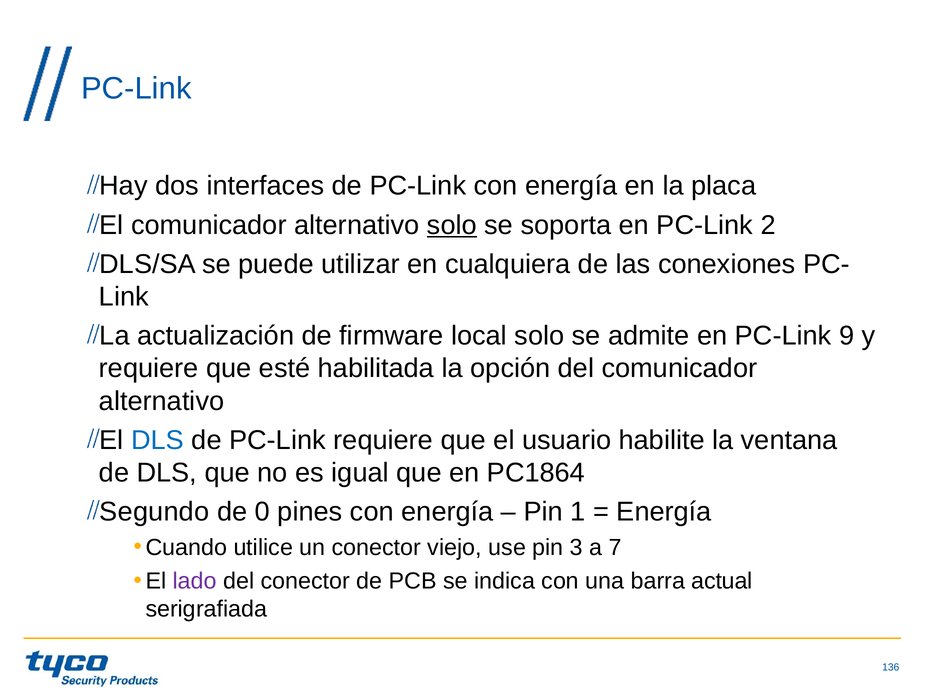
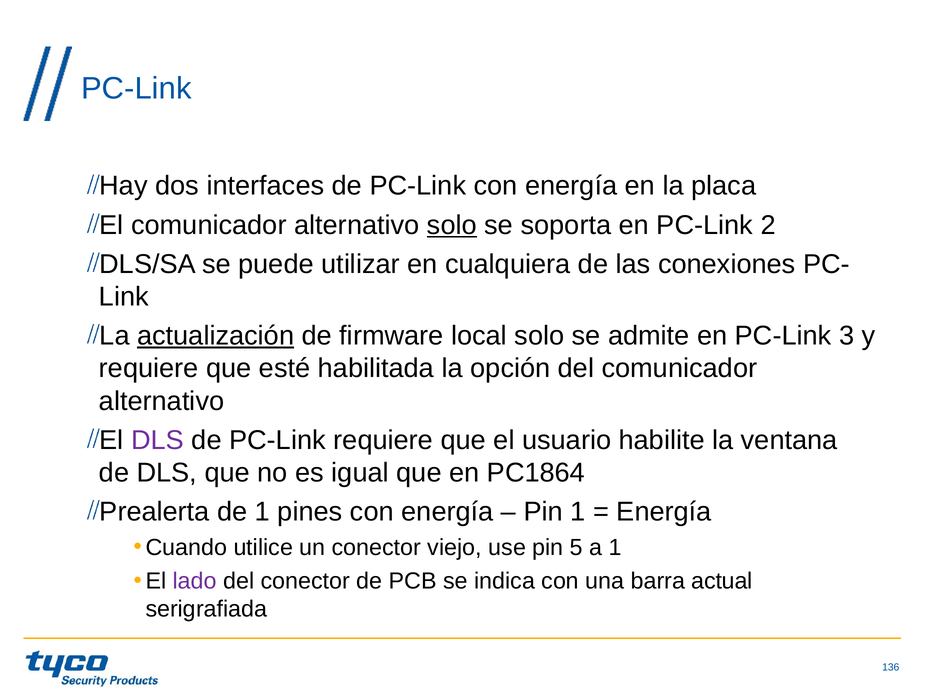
actualización underline: none -> present (216, 336)
9: 9 -> 3 (847, 336)
DLS colour: blue -> purple (158, 440)
Segundo: Segundo -> Prealerta (155, 512)
de 0: 0 -> 1 (262, 512)
3: 3 -> 5 (576, 548)
a 7: 7 -> 1 (615, 548)
